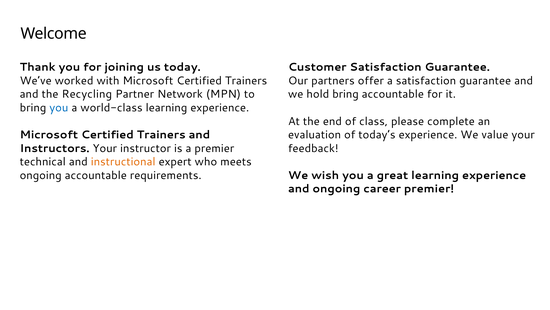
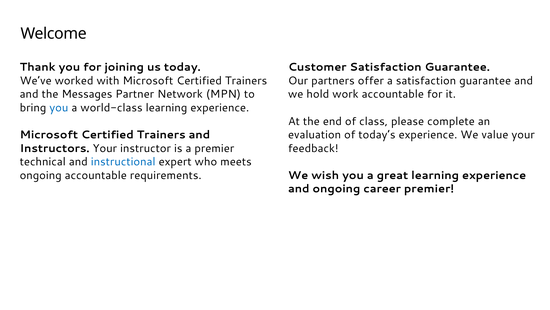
Recycling: Recycling -> Messages (87, 94)
hold bring: bring -> work (345, 94)
instructional colour: orange -> blue (123, 161)
